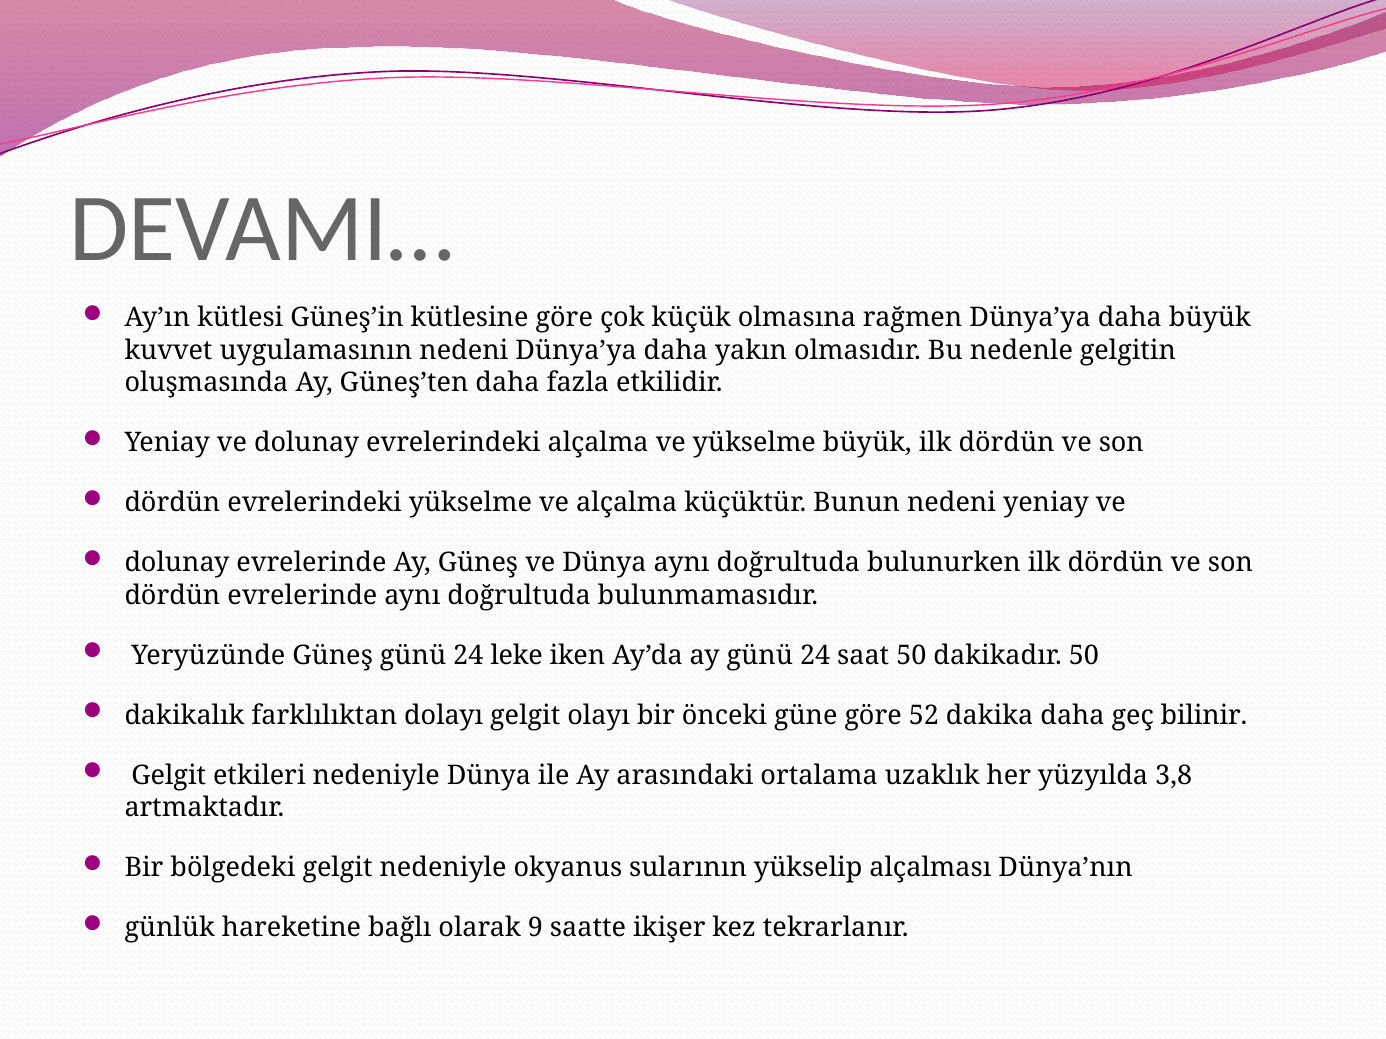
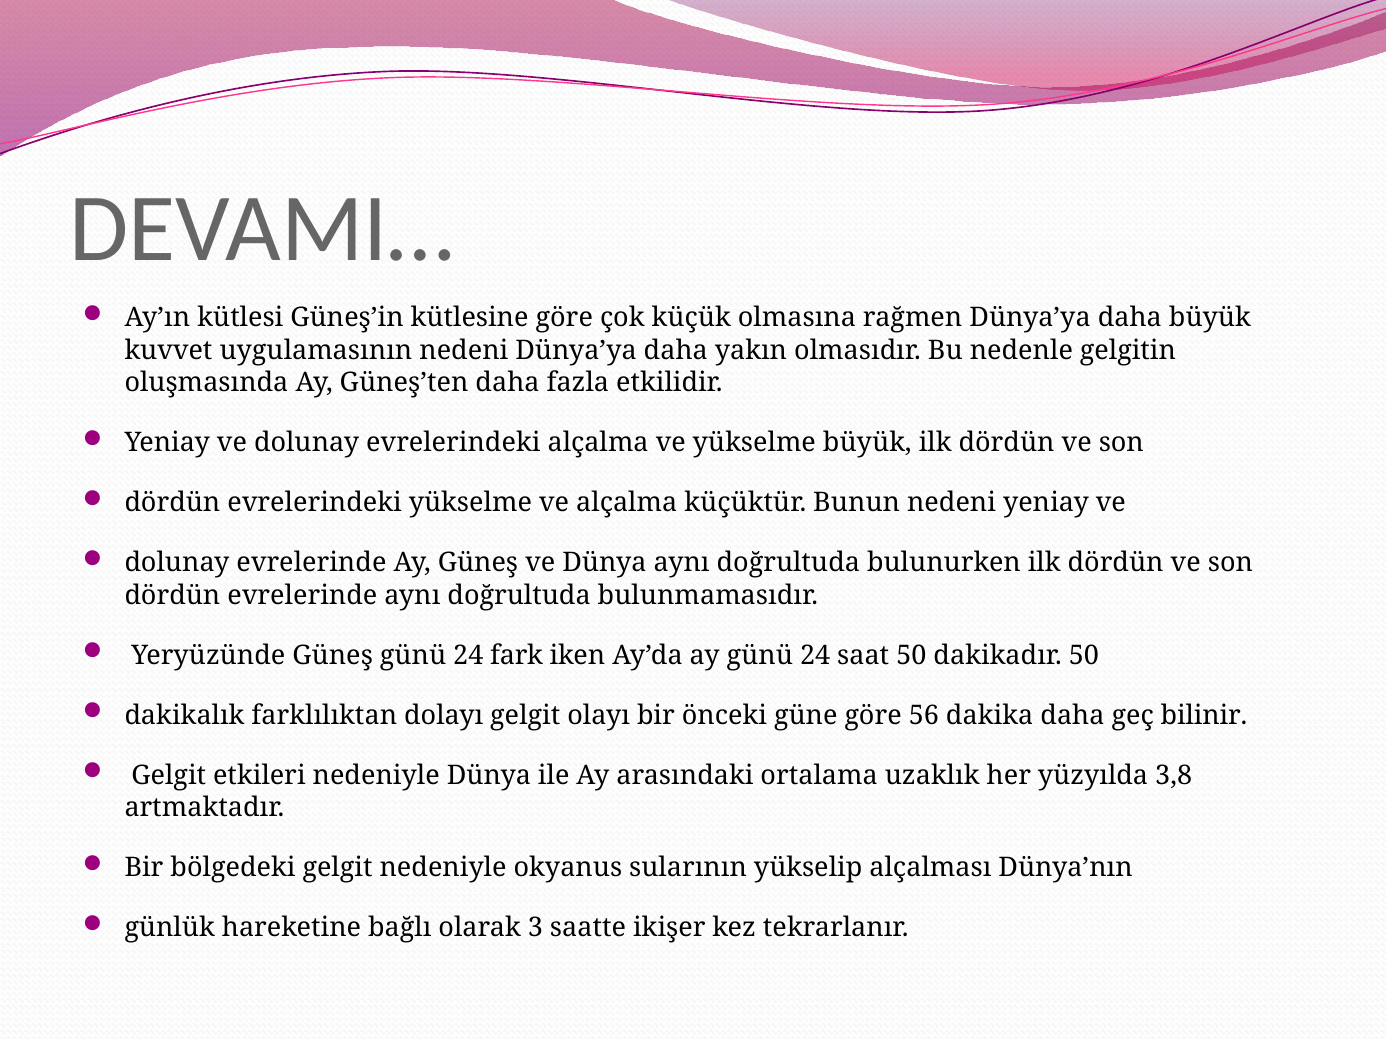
leke: leke -> fark (517, 656)
52: 52 -> 56 (924, 716)
9: 9 -> 3 (535, 928)
